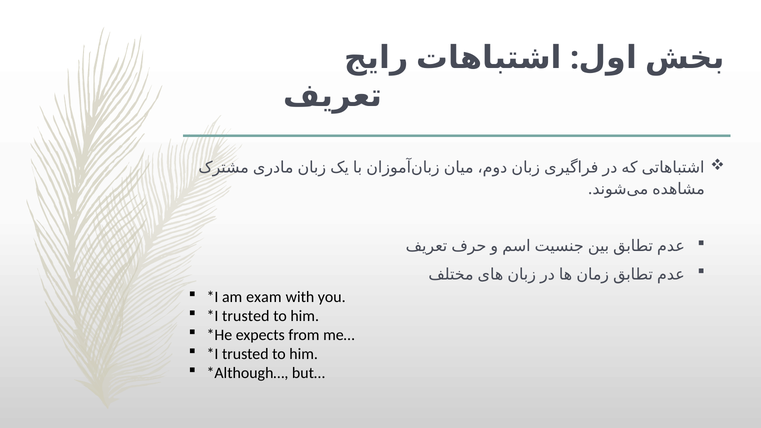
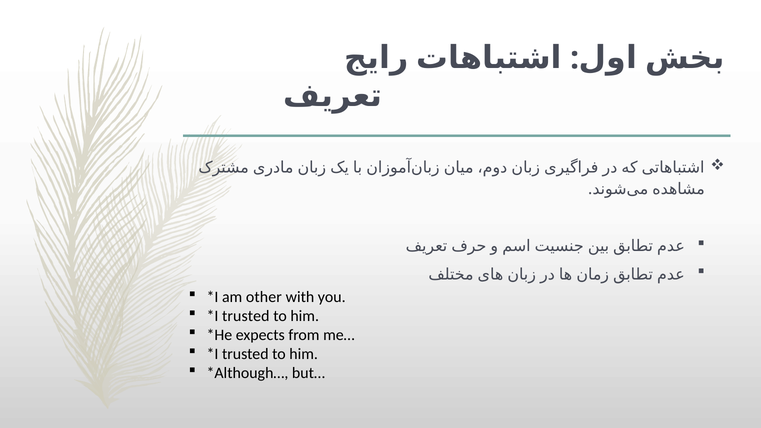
exam: exam -> other (264, 297)
